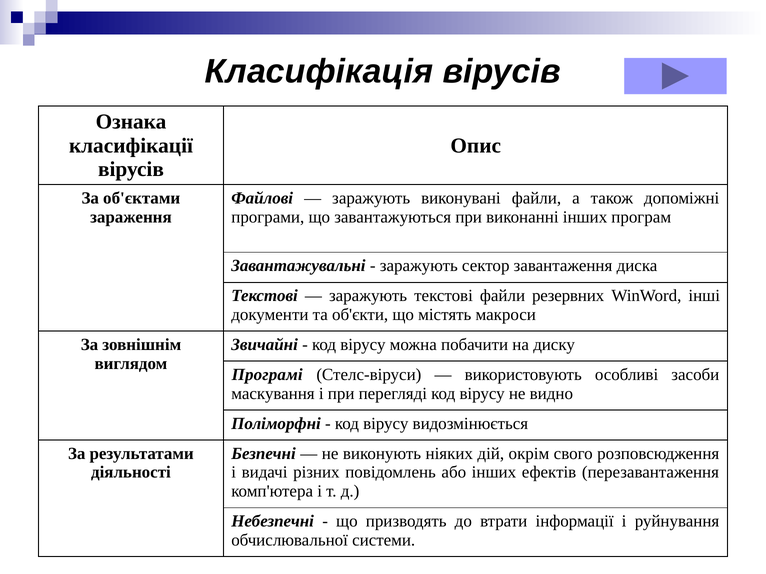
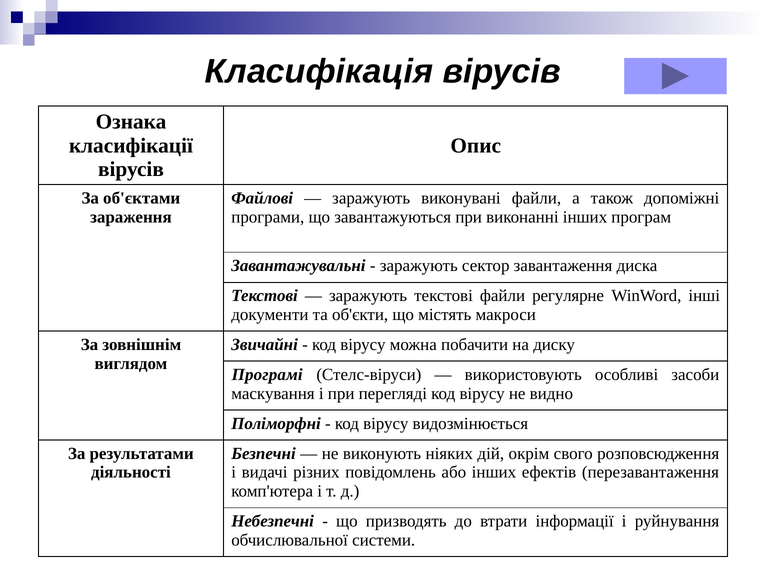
резервних: резервних -> регулярне (568, 296)
